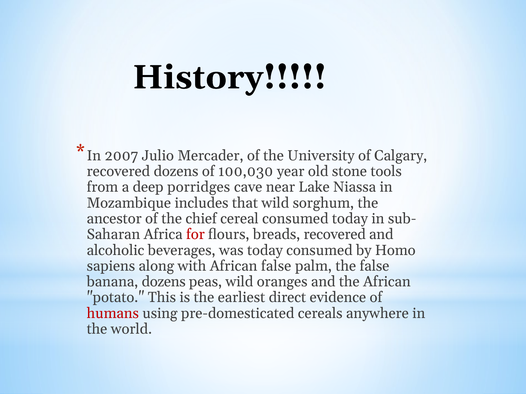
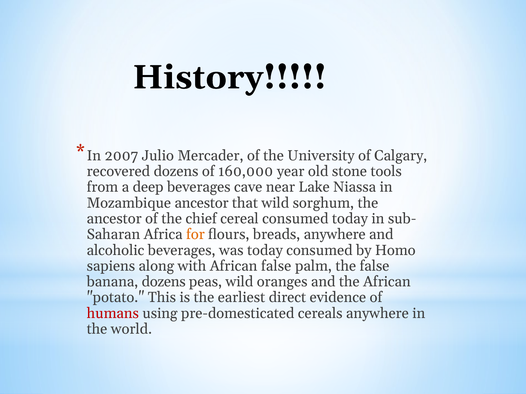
100,030: 100,030 -> 160,000 (246, 172)
deep porridges: porridges -> beverages (199, 187)
Mozambique includes: includes -> ancestor (202, 203)
for colour: red -> orange (195, 235)
breads recovered: recovered -> anywhere (335, 235)
